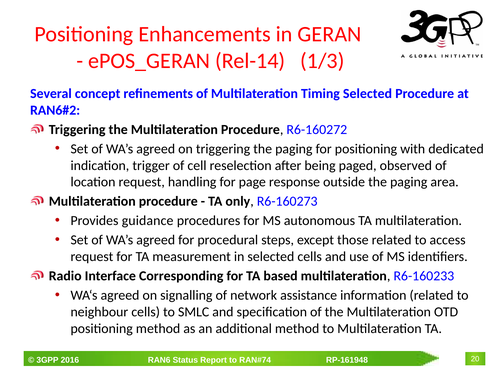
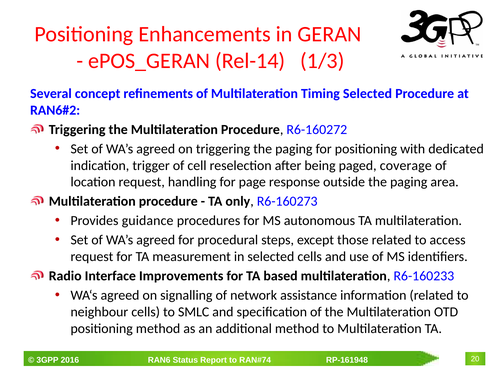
observed: observed -> coverage (406, 165)
Corresponding: Corresponding -> Improvements (181, 276)
